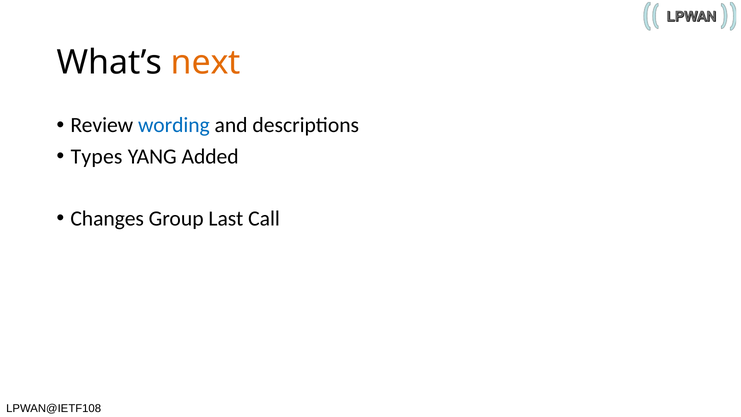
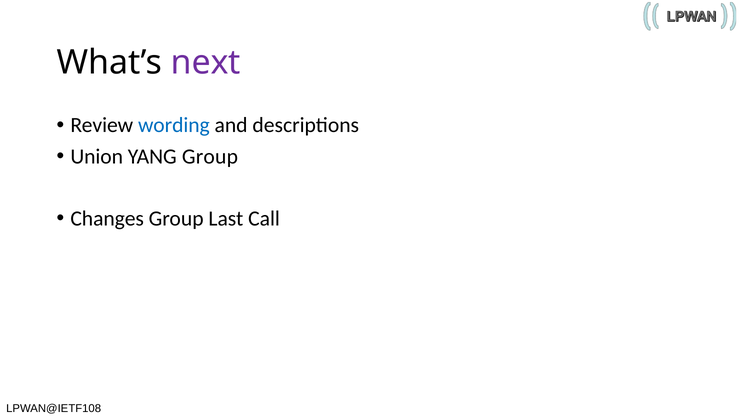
next colour: orange -> purple (206, 62)
Types: Types -> Union (97, 156)
YANG Added: Added -> Group (210, 156)
